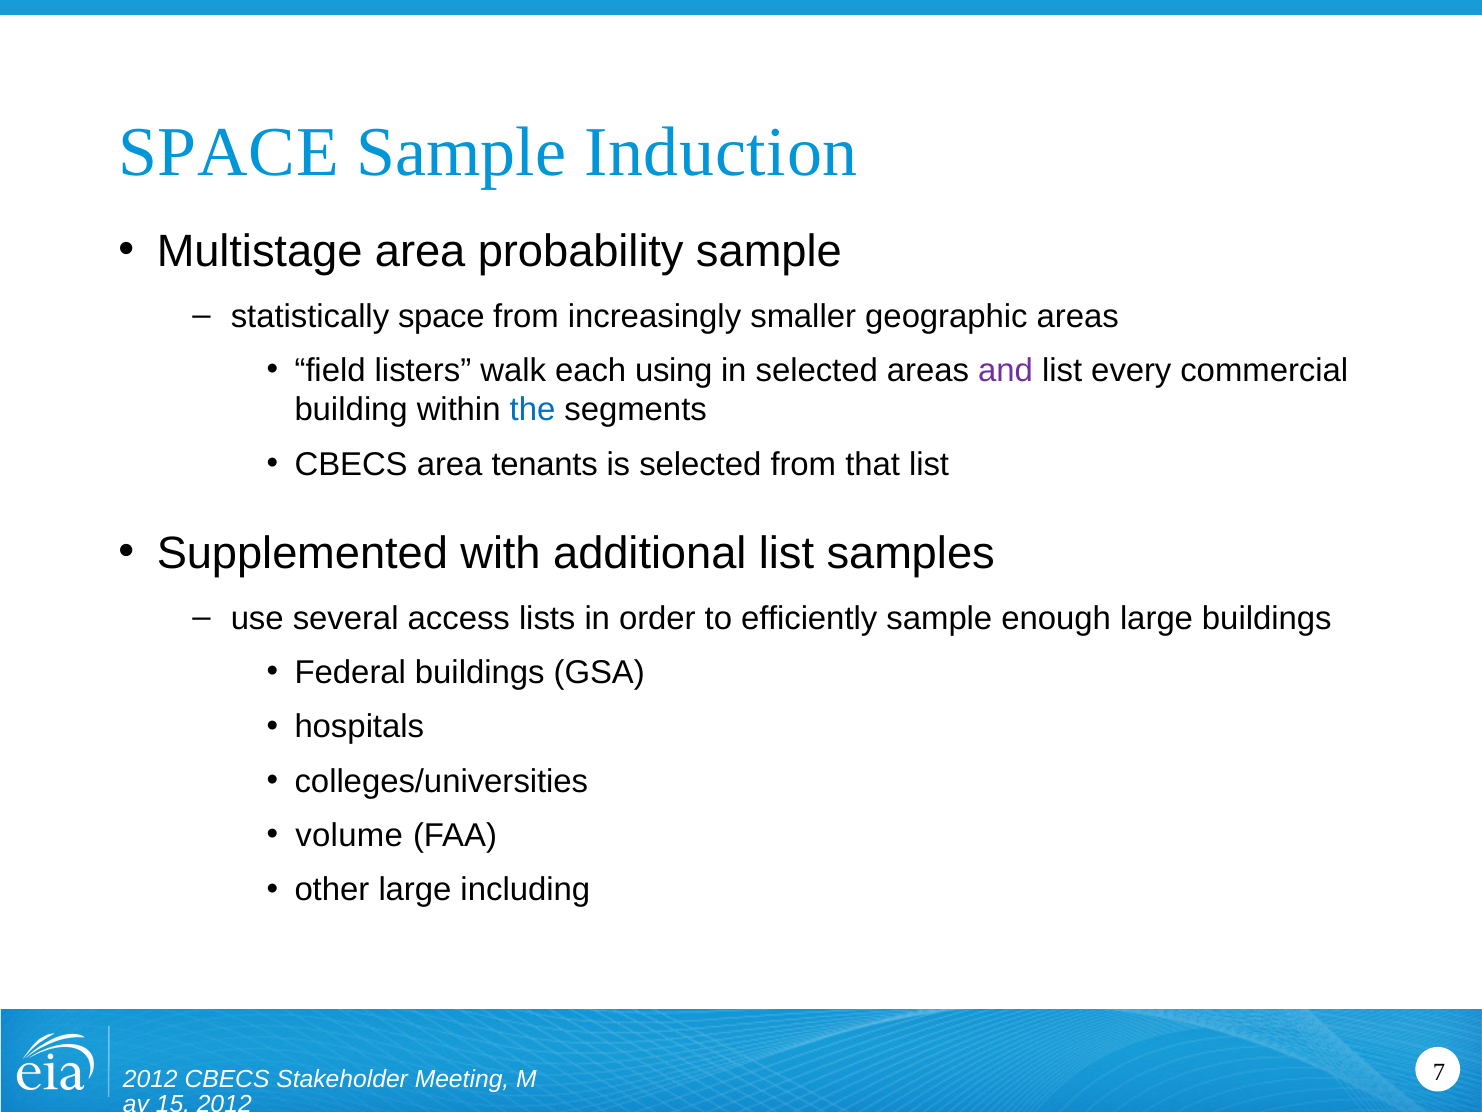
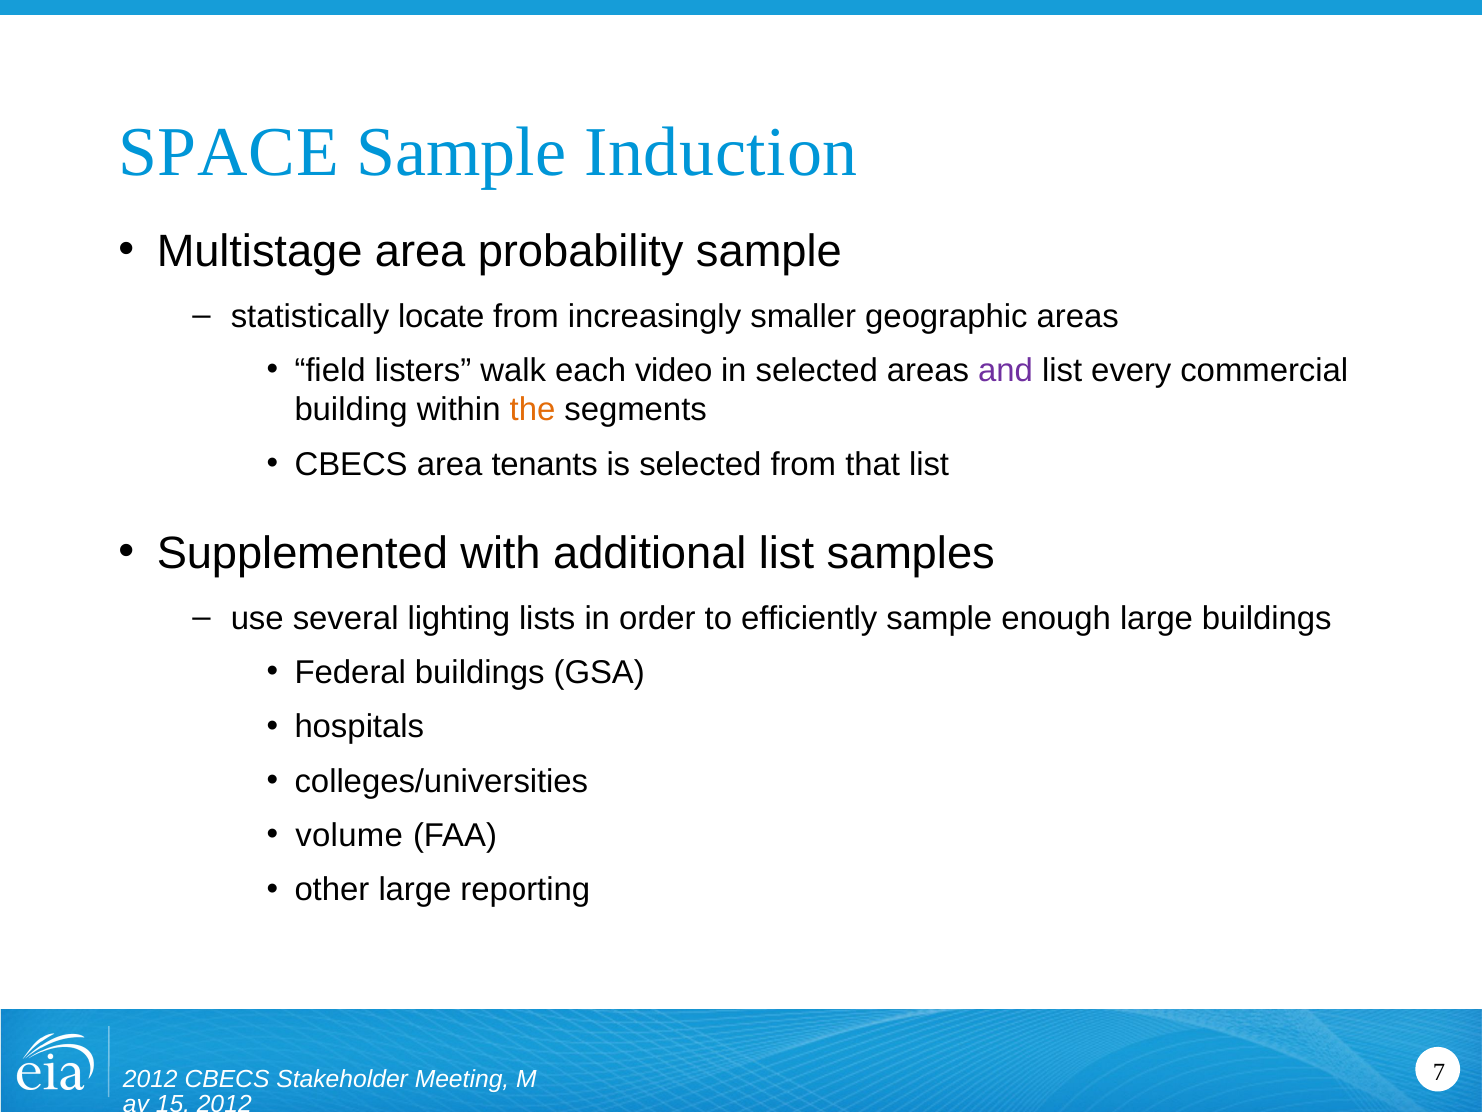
statistically space: space -> locate (441, 316)
using: using -> video (674, 370)
the colour: blue -> orange (533, 410)
access: access -> lighting (459, 618)
including: including -> reporting (525, 890)
